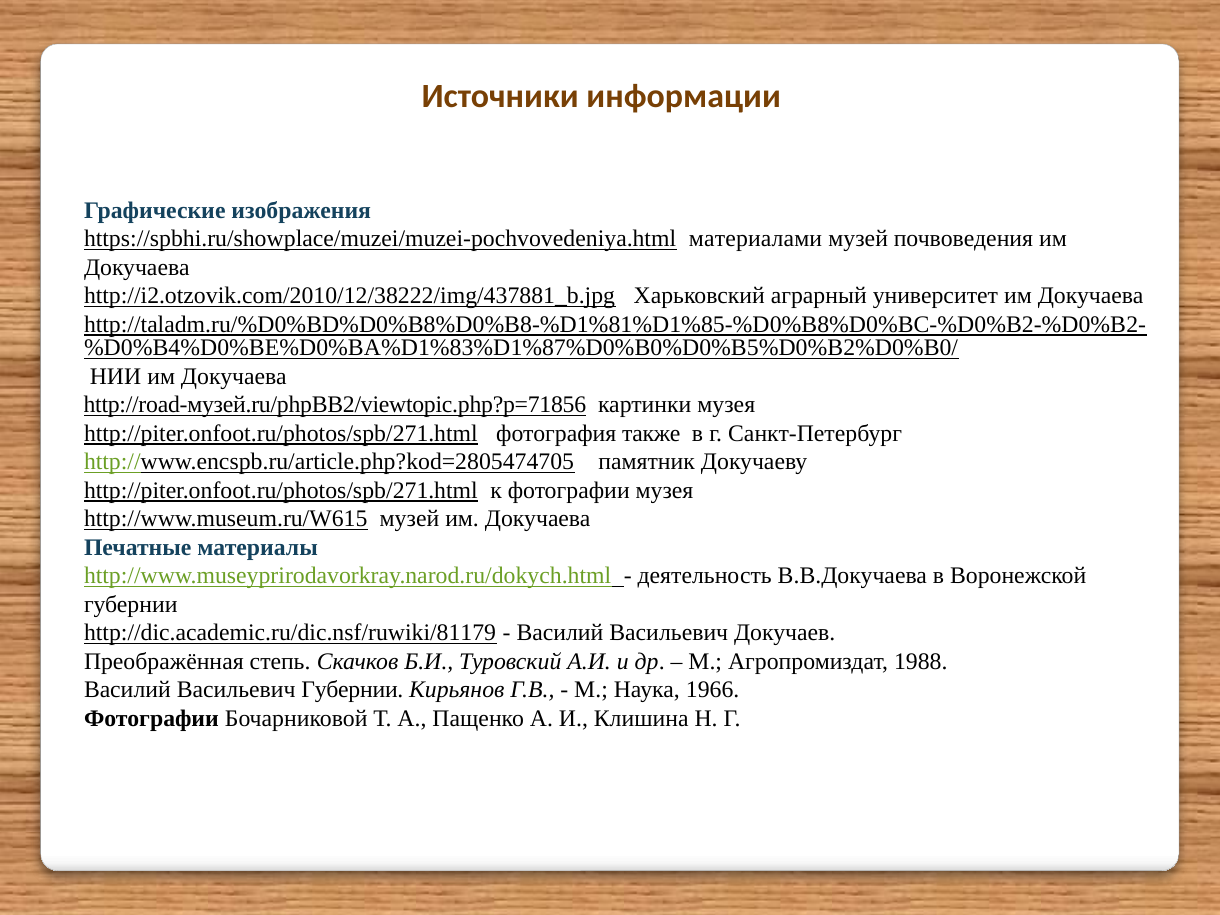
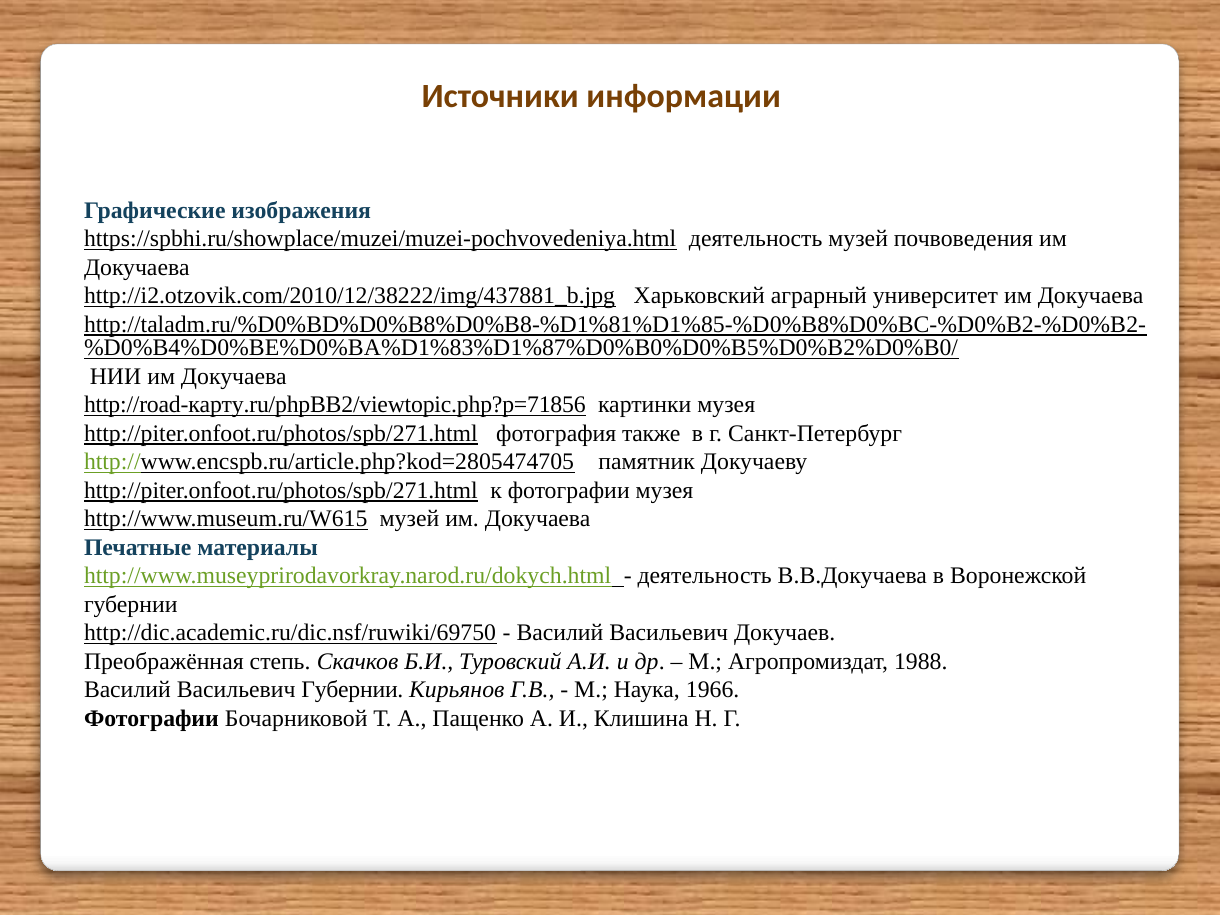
https://spbhi.ru/showplace/muzei/muzei-pochvovedeniya.html материалами: материалами -> деятельность (756, 239)
http://road-музей.ru/phpBB2/viewtopic.php?p=71856: http://road-музей.ru/phpBB2/viewtopic.php?p=71856 -> http://road-карту.ru/phpBB2/viewtopic.php?p=71856 (335, 405)
http://dic.academic.ru/dic.nsf/ruwiki/81179: http://dic.academic.ru/dic.nsf/ruwiki/81179 -> http://dic.academic.ru/dic.nsf/ruwiki/69750 (290, 633)
